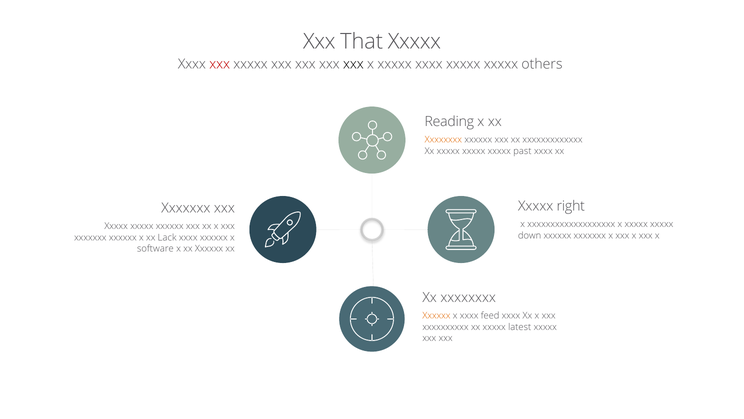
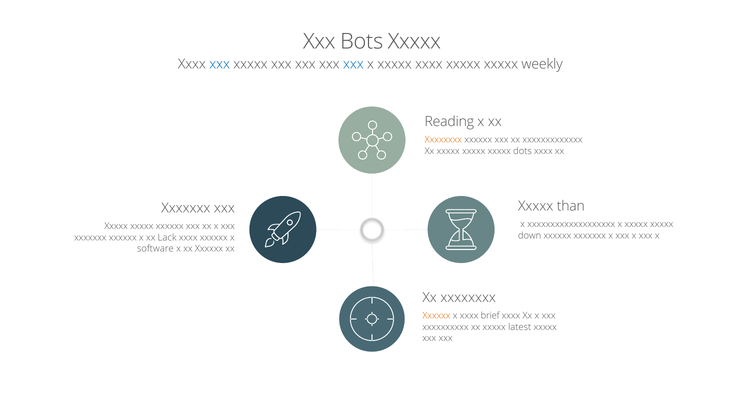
That: That -> Bots (362, 42)
xxx colour: red -> blue (220, 64)
xxx colour: black -> blue (353, 64)
others: others -> weekly (542, 64)
past: past -> dots (522, 151)
right: right -> than (571, 206)
feed: feed -> brief (490, 315)
